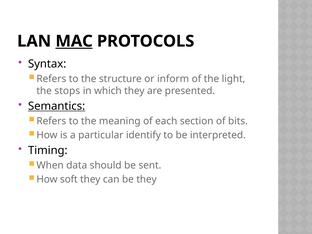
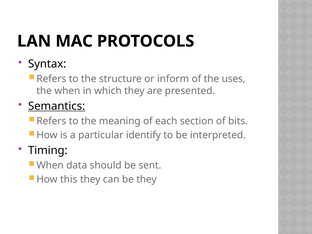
MAC underline: present -> none (74, 41)
light: light -> uses (234, 79)
the stops: stops -> when (67, 91)
soft: soft -> this (69, 179)
